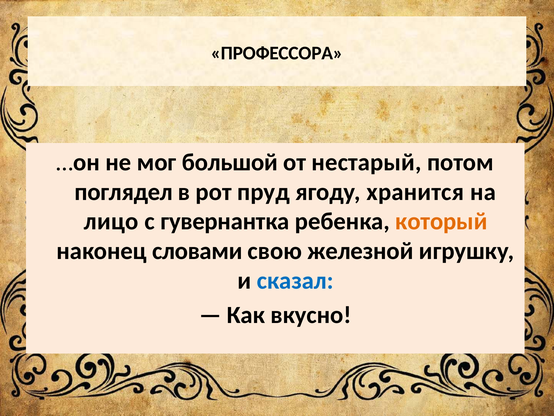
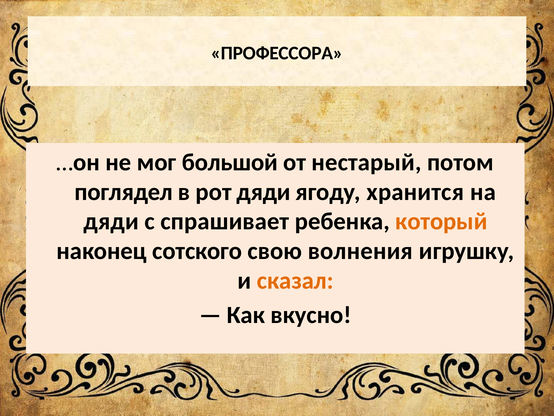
рот пруд: пруд -> дяди (264, 192)
лицо: лицо -> дяди (111, 221)
гувернантка: гувернантка -> спрашивает (225, 221)
словами: словами -> сотского (197, 251)
железной: железной -> волнения (360, 251)
сказал colour: blue -> orange (295, 280)
